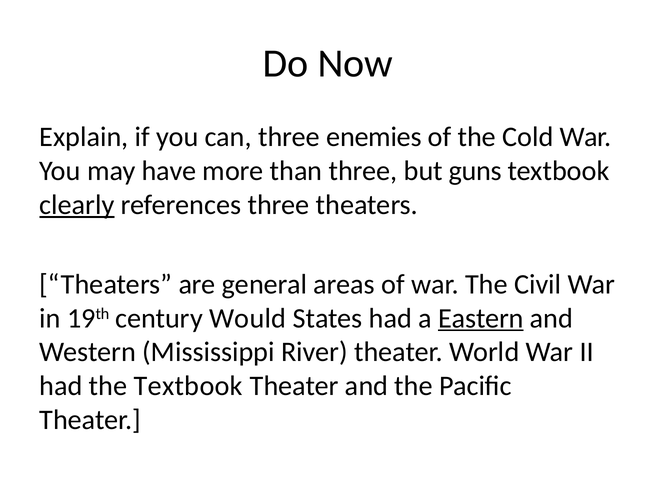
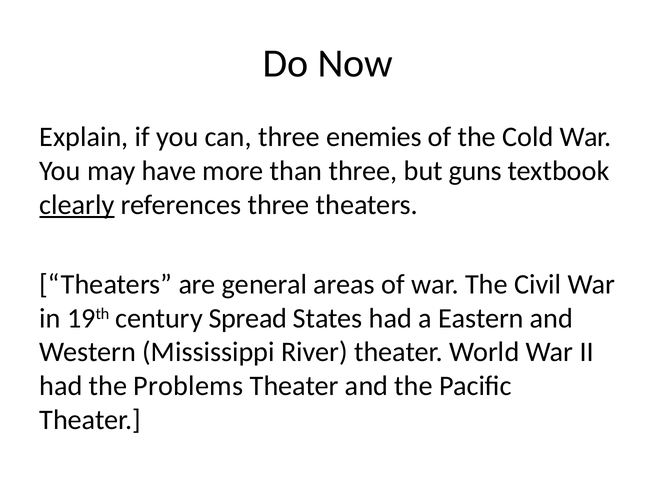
Would: Would -> Spread (248, 318)
Eastern underline: present -> none (481, 318)
the Textbook: Textbook -> Problems (188, 386)
